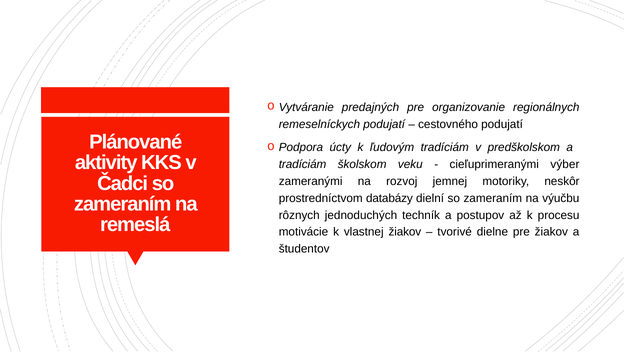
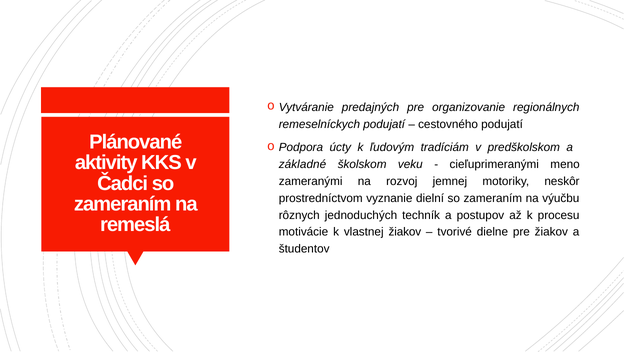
tradíciám: tradíciám -> základné (302, 164)
výber: výber -> meno (565, 164)
databázy: databázy -> vyznanie (389, 198)
